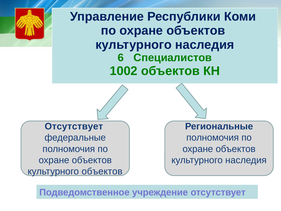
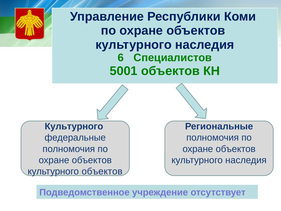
1002: 1002 -> 5001 (124, 71)
Отсутствует: Отсутствует -> Культурного (74, 126)
